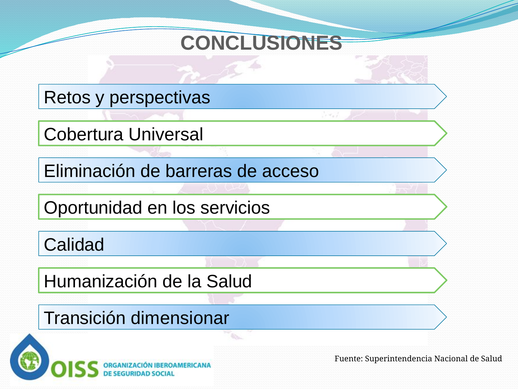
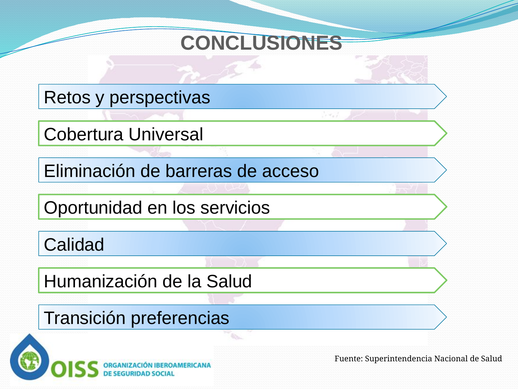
dimensionar: dimensionar -> preferencias (180, 318)
